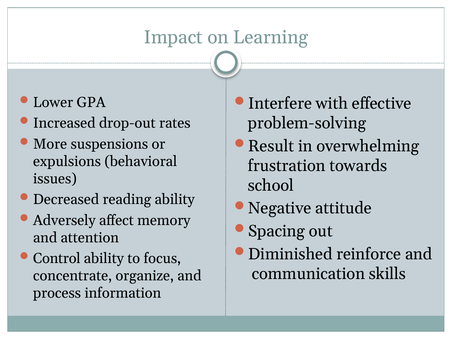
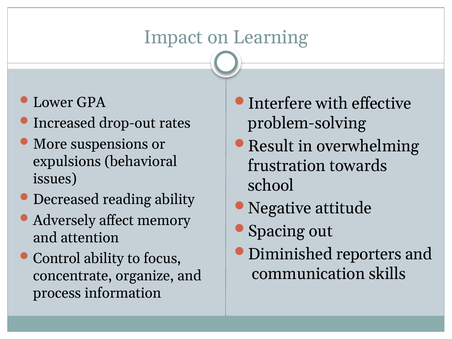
reinforce: reinforce -> reporters (369, 254)
